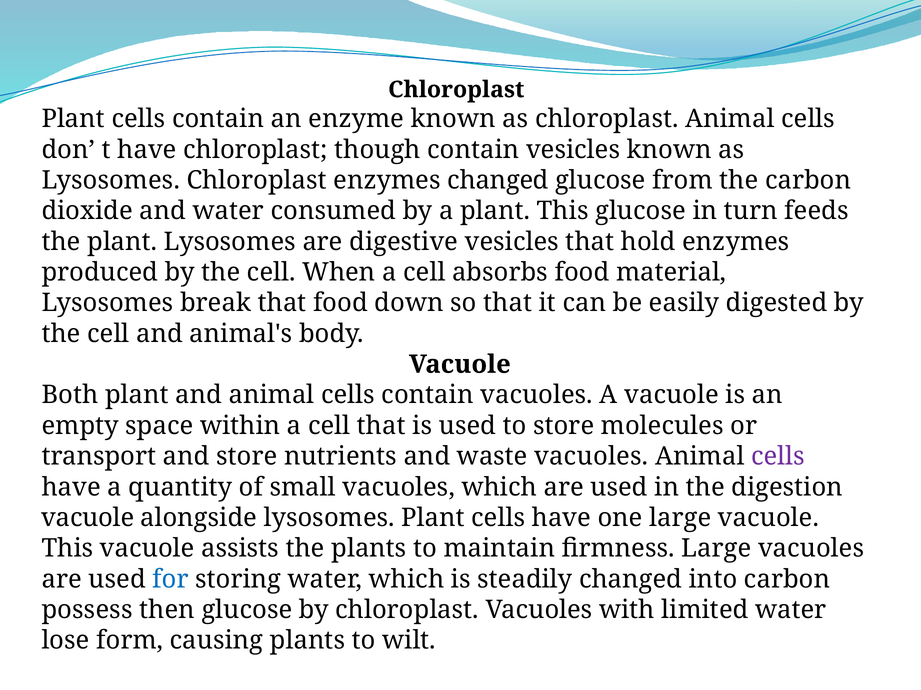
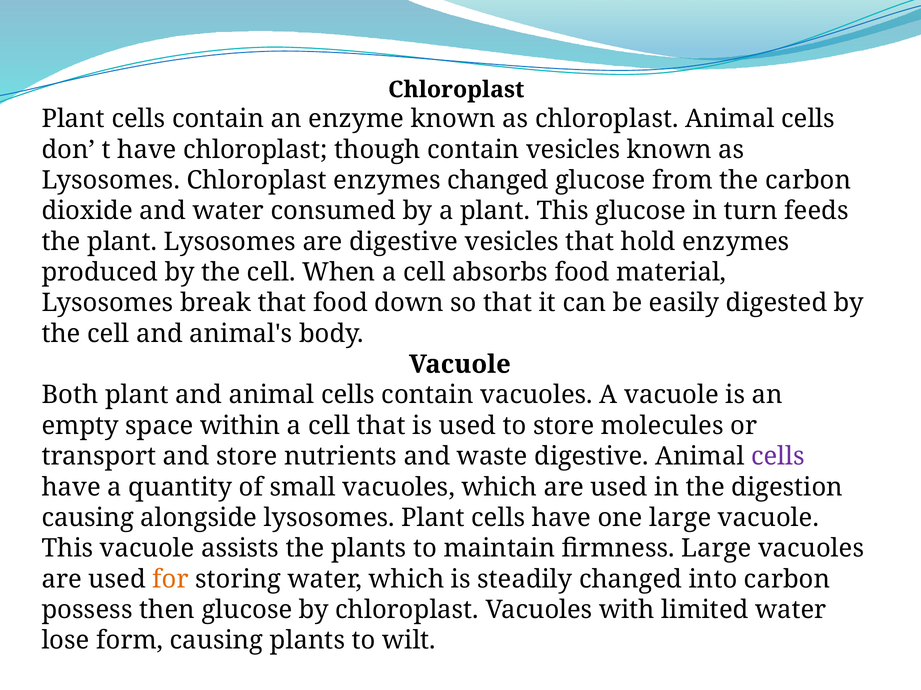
waste vacuoles: vacuoles -> digestive (591, 457)
vacuole: vacuole -> causing (88, 518)
for colour: blue -> orange (171, 580)
